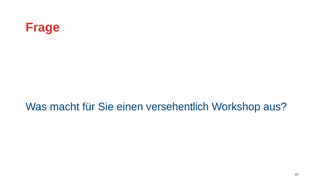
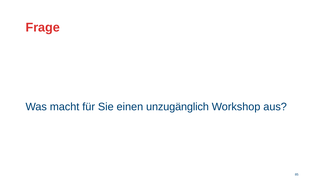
versehentlich: versehentlich -> unzugänglich (177, 107)
